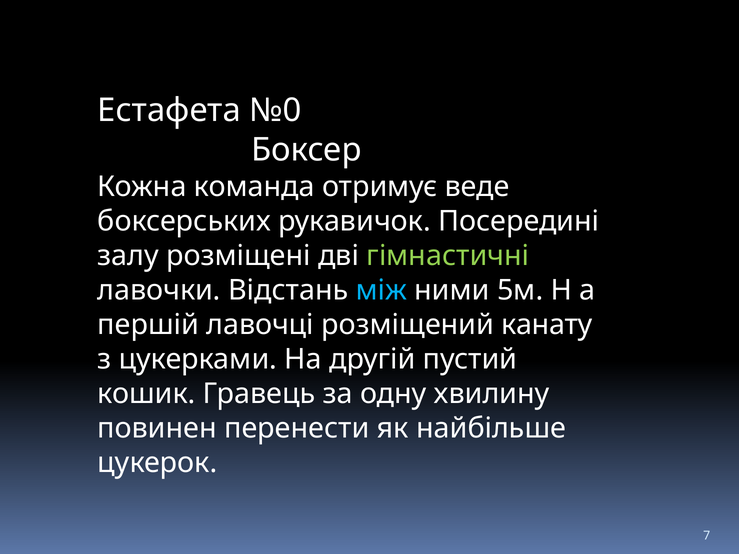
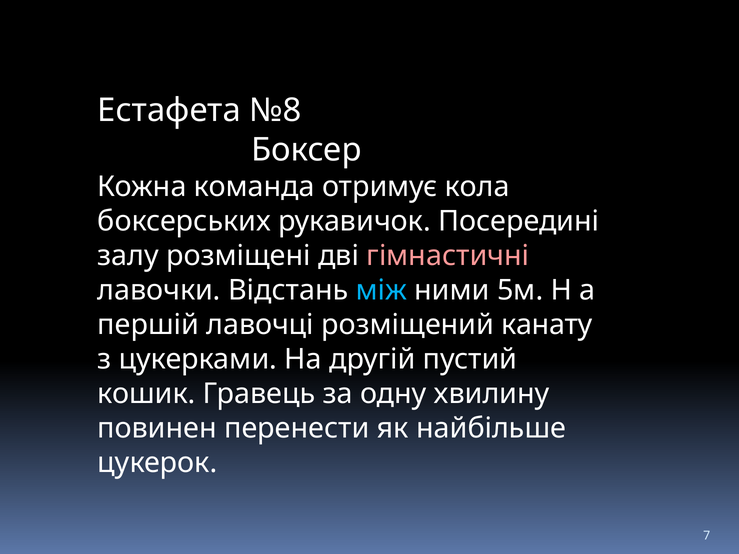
№0: №0 -> №8 (276, 111)
веде: веде -> кола (477, 187)
гімнастичні colour: light green -> pink (448, 256)
